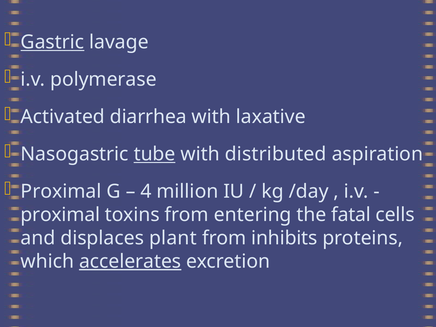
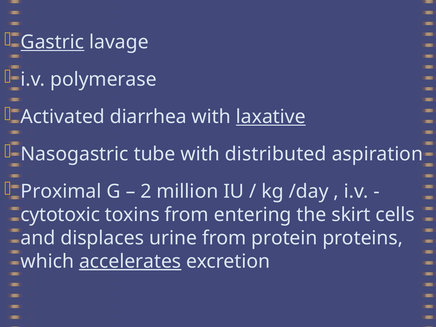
laxative underline: none -> present (271, 117)
tube underline: present -> none (155, 154)
4: 4 -> 2 (146, 192)
proximal: proximal -> cytotoxic (60, 215)
fatal: fatal -> skirt (351, 215)
plant: plant -> urine (173, 238)
inhibits: inhibits -> protein (284, 238)
